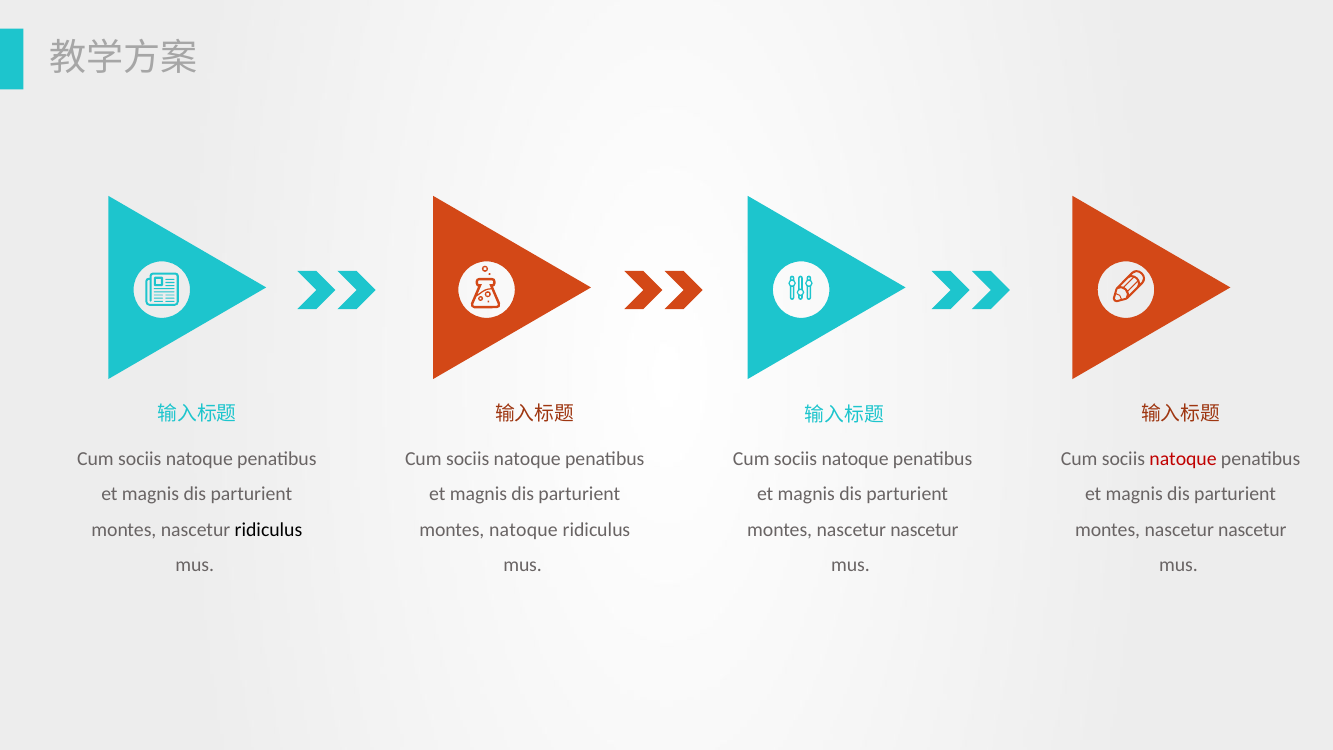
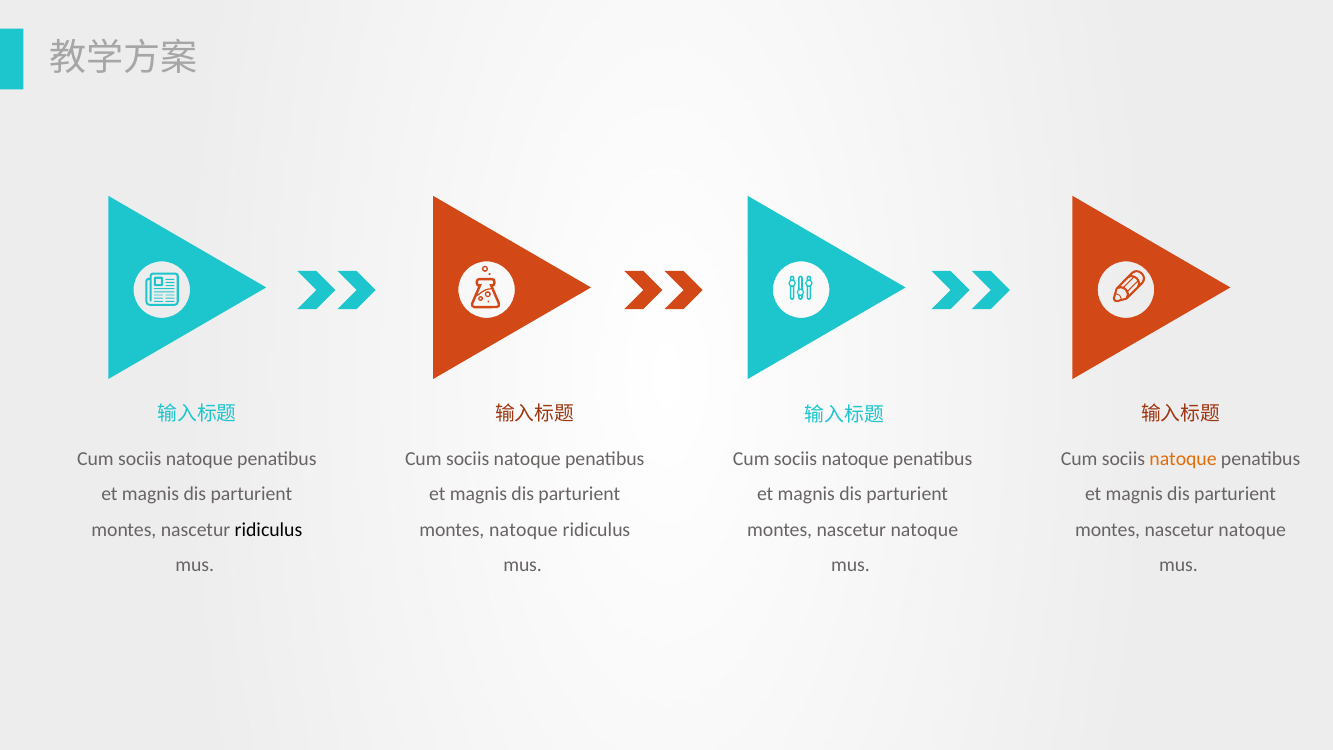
natoque colour: red -> orange (1183, 459)
nascetur: nascetur -> natoque (924, 530)
nascetur: nascetur -> natoque (1252, 530)
